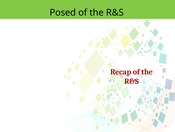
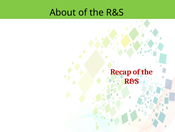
Posed: Posed -> About (63, 12)
